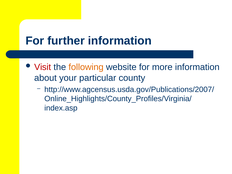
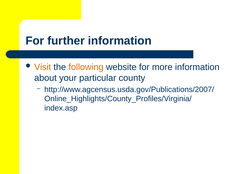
Visit colour: red -> orange (43, 67)
